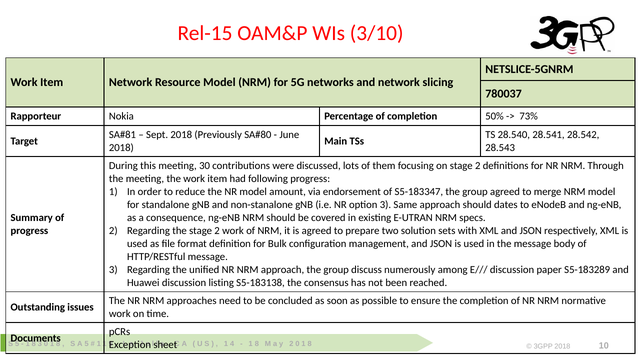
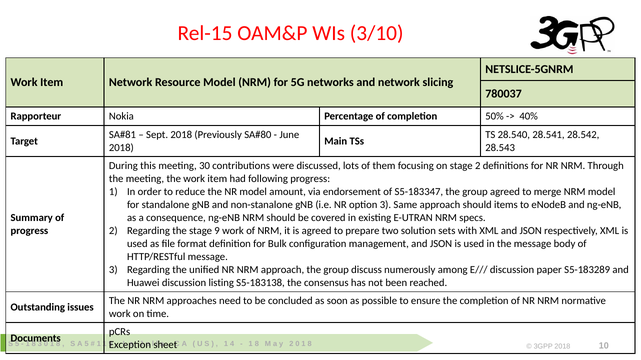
73%: 73% -> 40% (529, 117)
dates: dates -> items (506, 205)
the stage 2: 2 -> 9 (217, 231)
